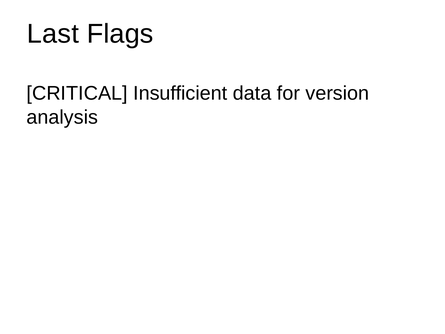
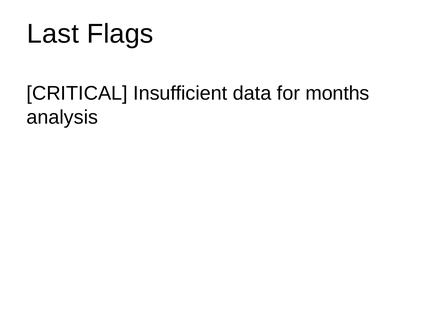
version: version -> months (337, 93)
